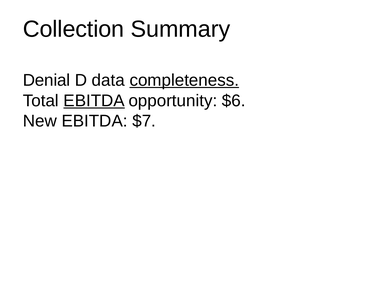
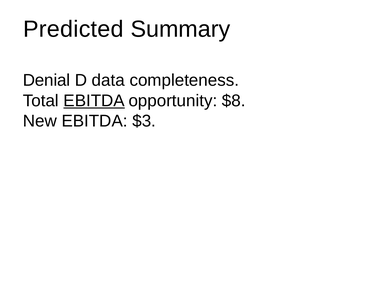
Collection: Collection -> Predicted (73, 29)
completeness underline: present -> none (184, 80)
$6: $6 -> $8 (234, 100)
$7: $7 -> $3 (144, 121)
